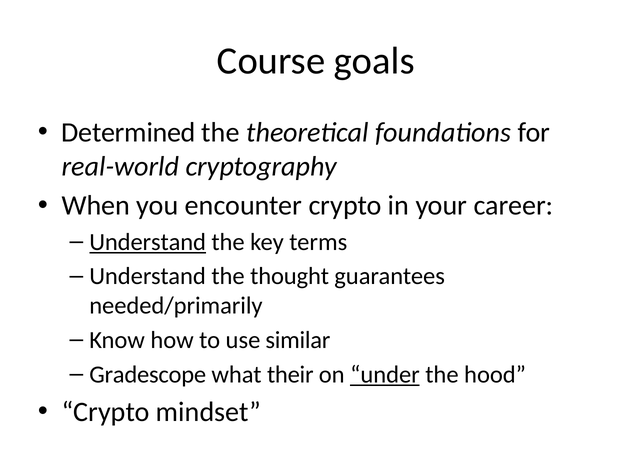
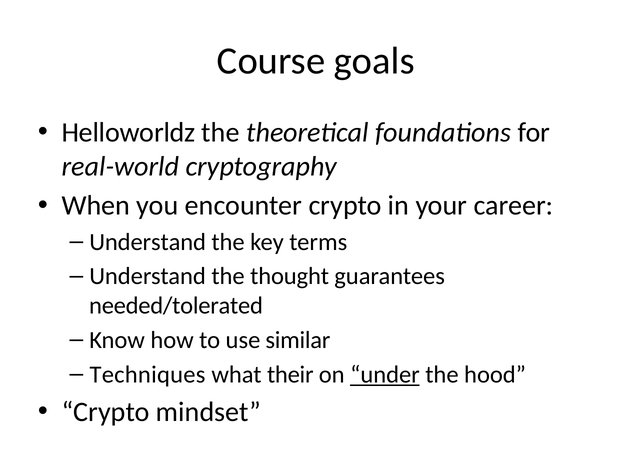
Determined: Determined -> Helloworldz (129, 133)
Understand underline: present -> none (148, 242)
needed/primarily: needed/primarily -> needed/tolerated (176, 306)
Gradescope: Gradescope -> Techniques (147, 374)
